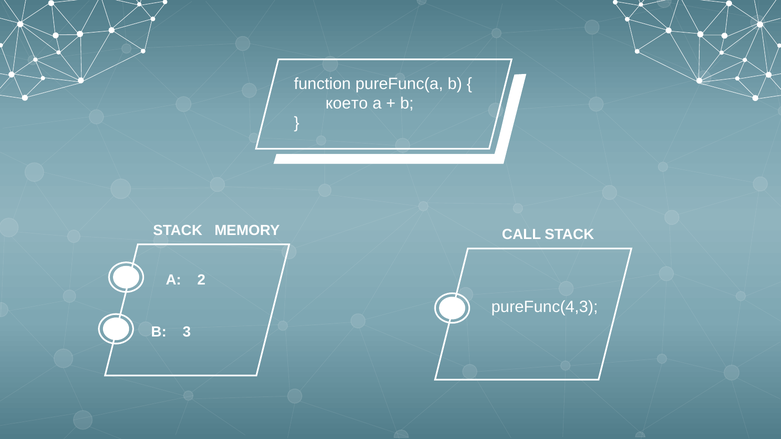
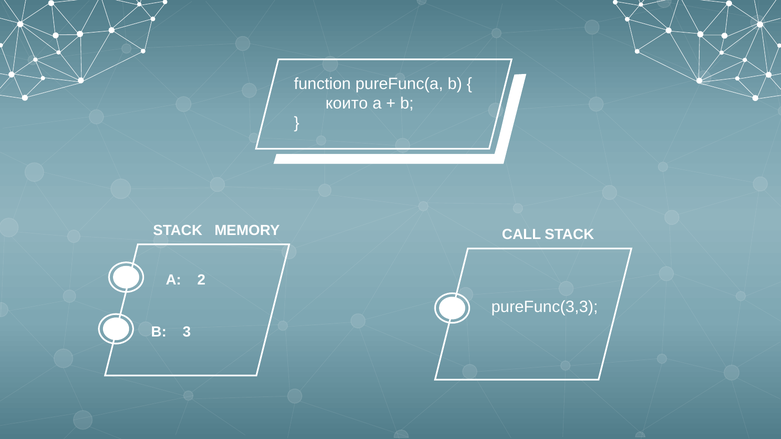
което: което -> които (347, 103)
pureFunc(4,3: pureFunc(4,3 -> pureFunc(3,3 (545, 307)
